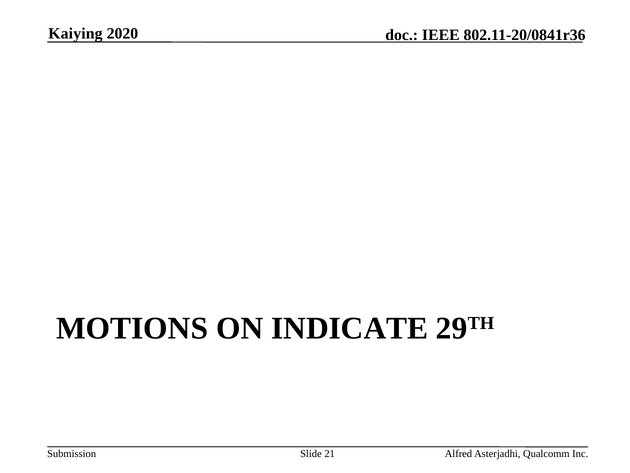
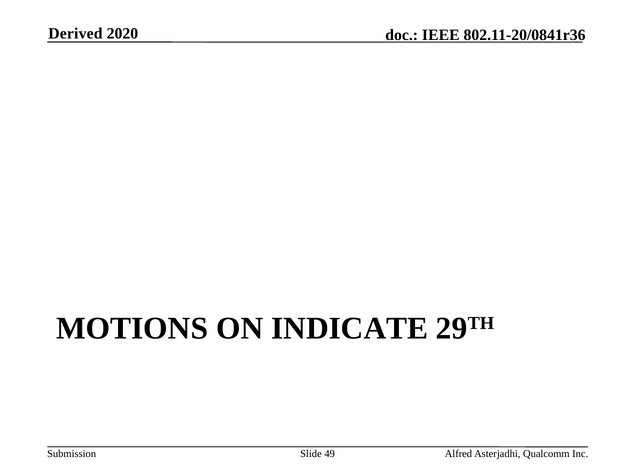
Kaiying: Kaiying -> Derived (75, 33)
21: 21 -> 49 (330, 453)
